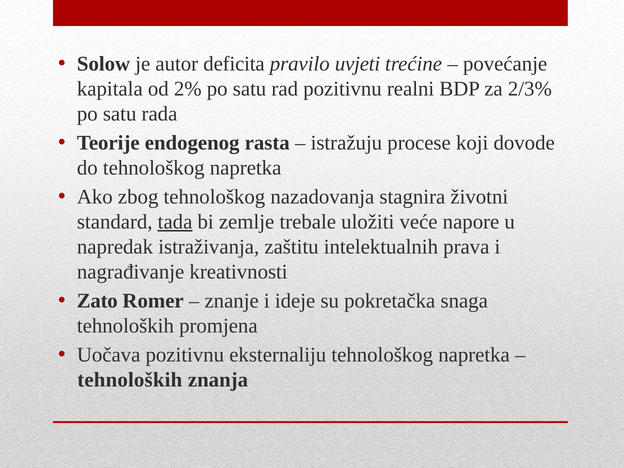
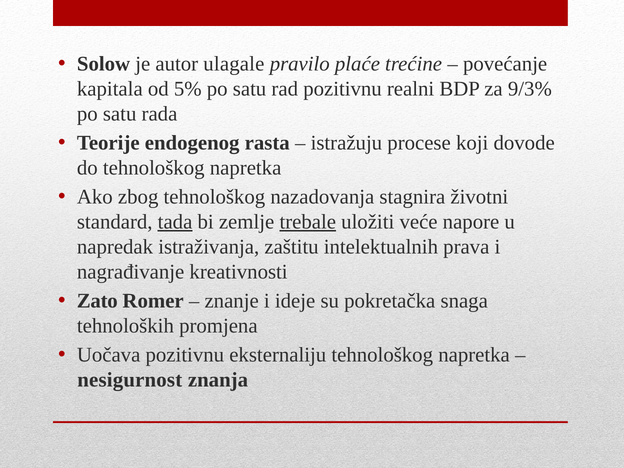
deficita: deficita -> ulagale (234, 64)
uvjeti: uvjeti -> plaće (357, 64)
2%: 2% -> 5% (188, 89)
2/3%: 2/3% -> 9/3% (530, 89)
trebale underline: none -> present (308, 222)
tehnoloških: tehnoloških -> nesigurnost (130, 380)
